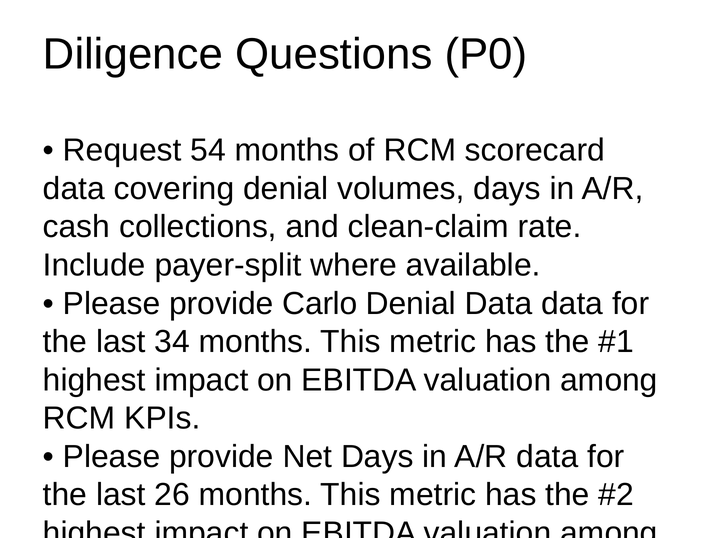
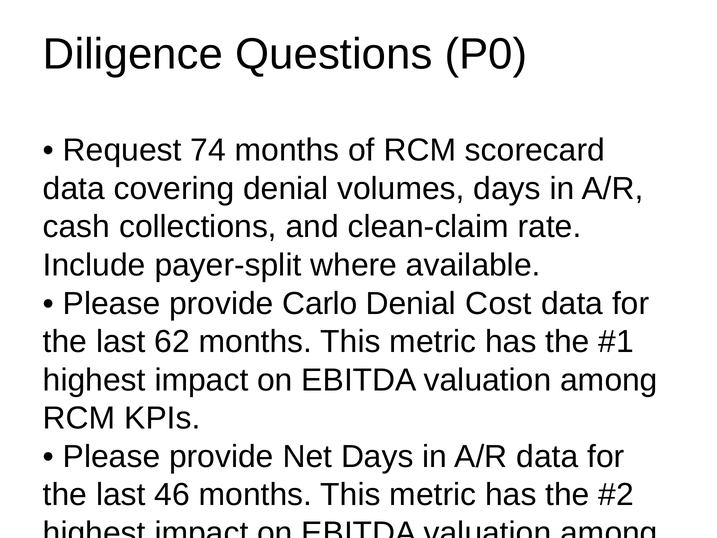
54: 54 -> 74 (208, 150)
Denial Data: Data -> Cost (498, 303)
34: 34 -> 62 (172, 342)
26: 26 -> 46 (172, 495)
